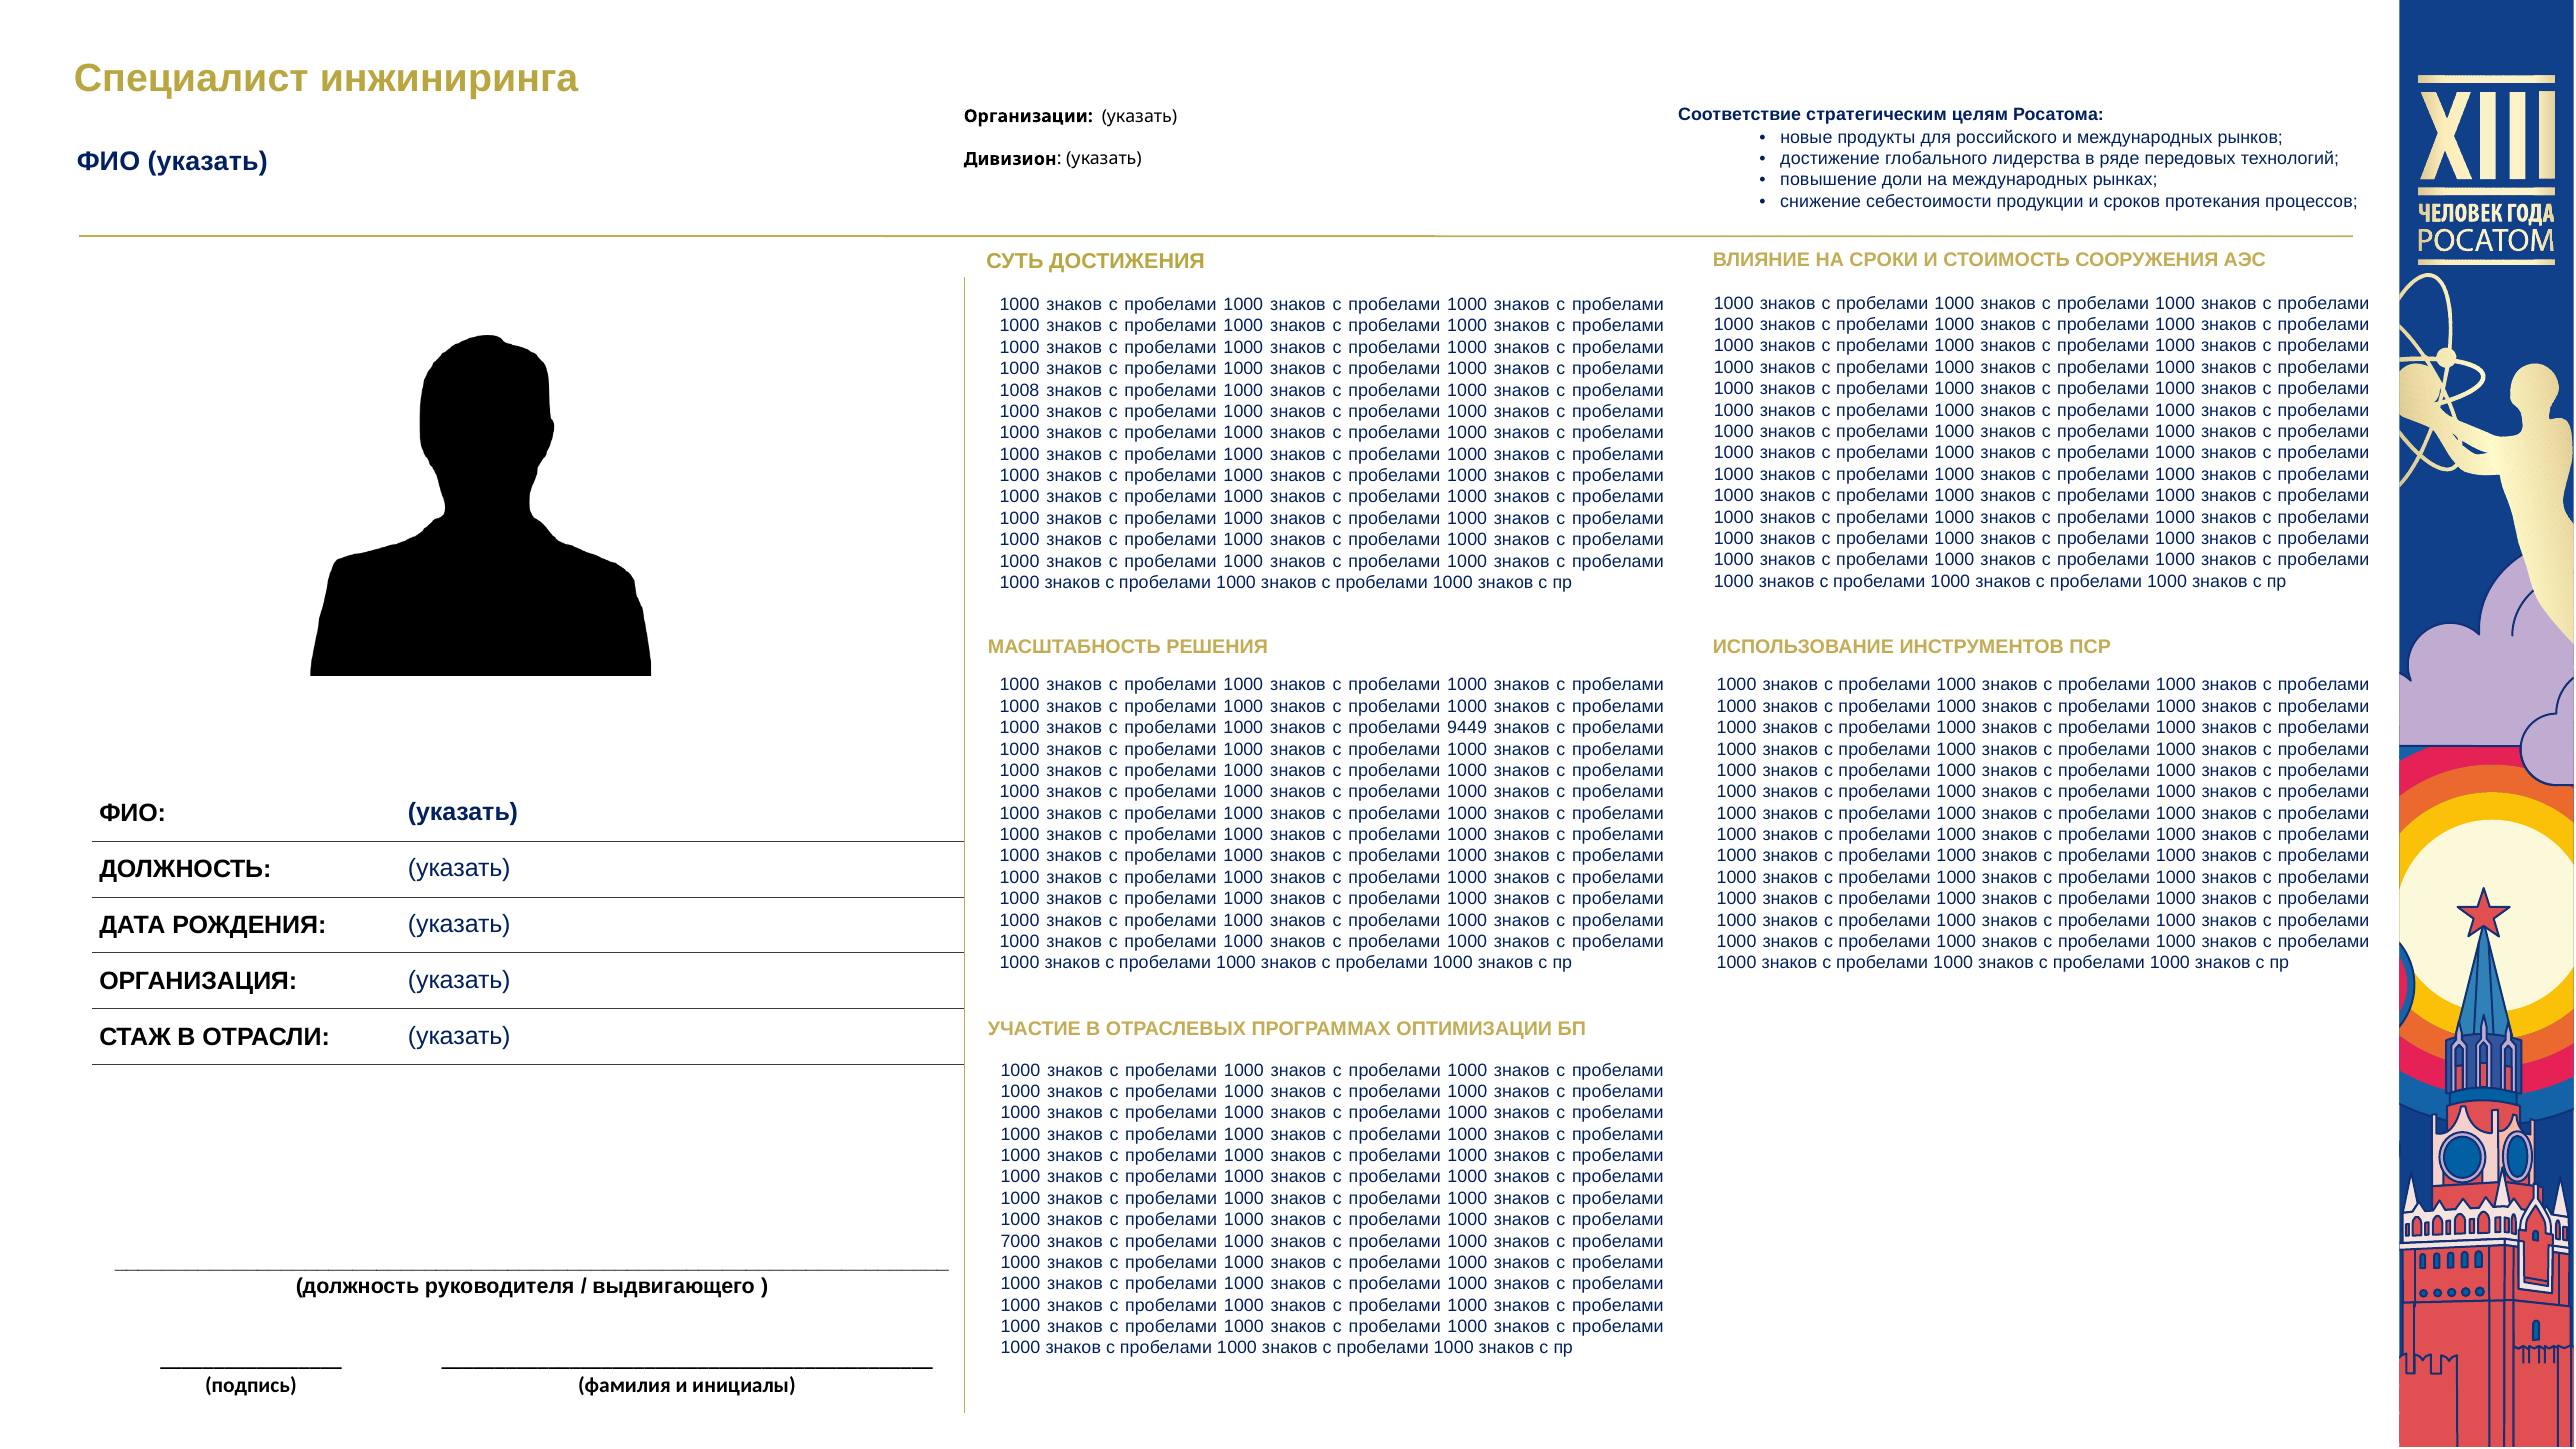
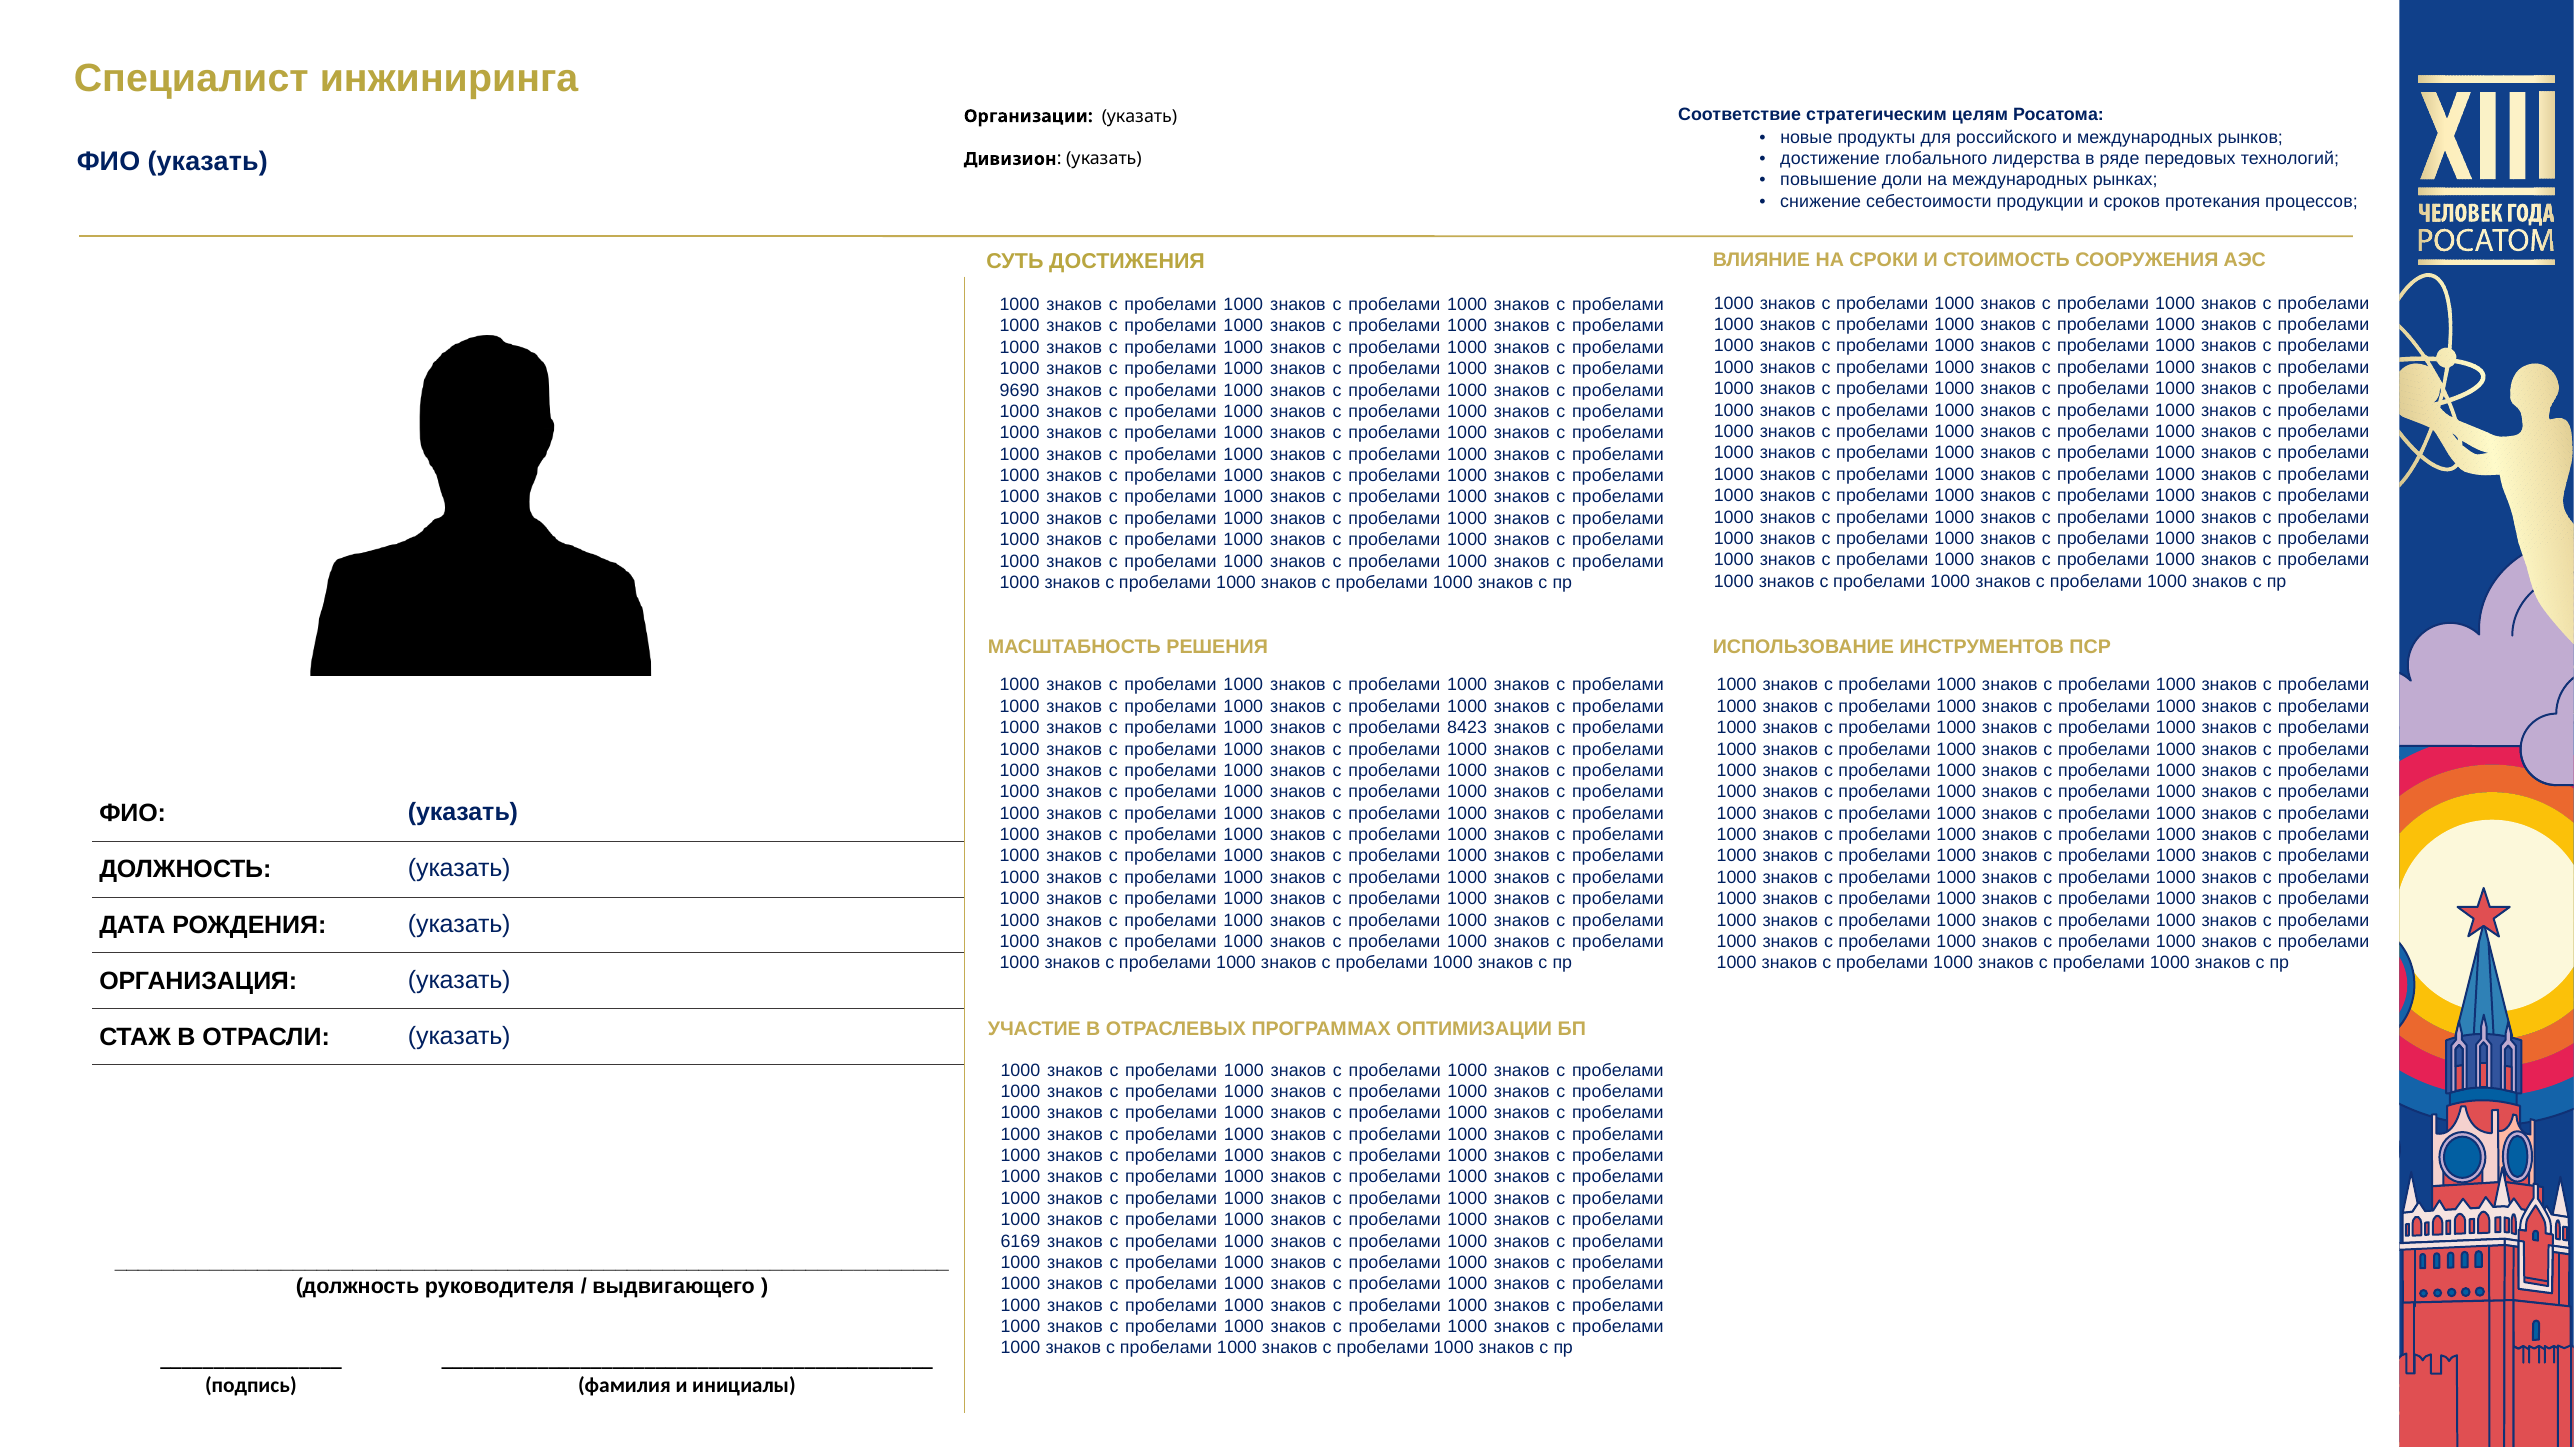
1008: 1008 -> 9690 (1020, 390)
9449: 9449 -> 8423 (1467, 728)
7000: 7000 -> 6169 (1020, 1241)
